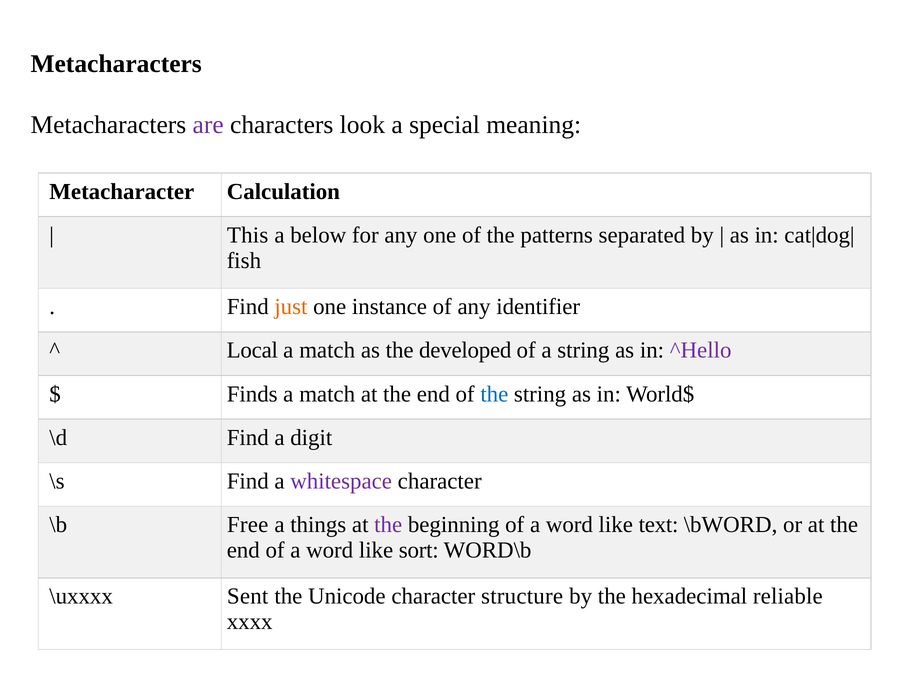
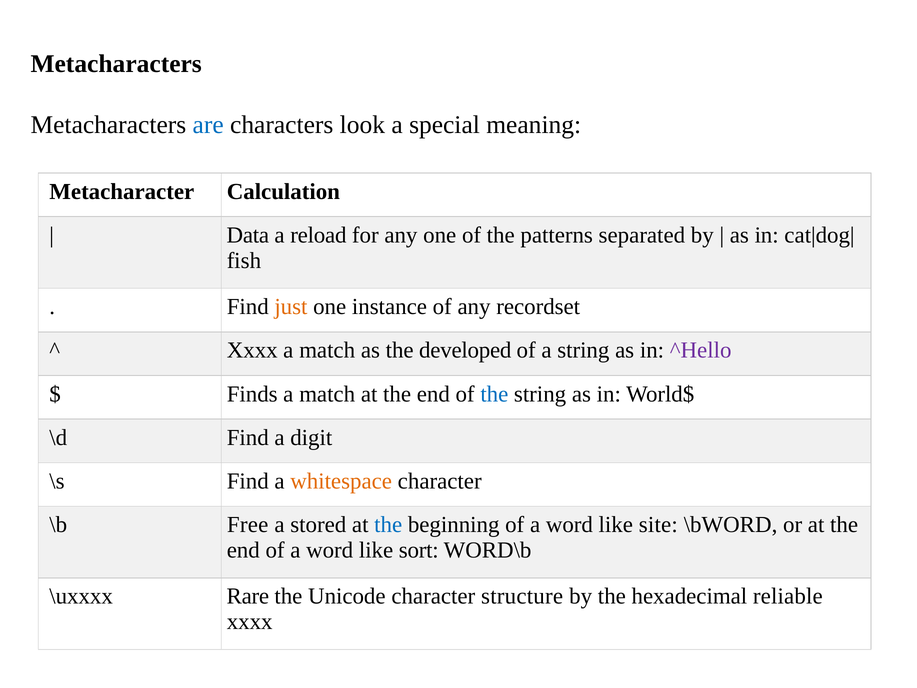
are colour: purple -> blue (208, 125)
This: This -> Data (248, 235)
below: below -> reload (318, 235)
identifier: identifier -> recordset (538, 307)
Local: Local -> Xxxx (252, 350)
whitespace colour: purple -> orange (341, 481)
things: things -> stored (318, 525)
the colour: purple -> blue (388, 525)
text: text -> site (658, 525)
Sent: Sent -> Rare (248, 596)
